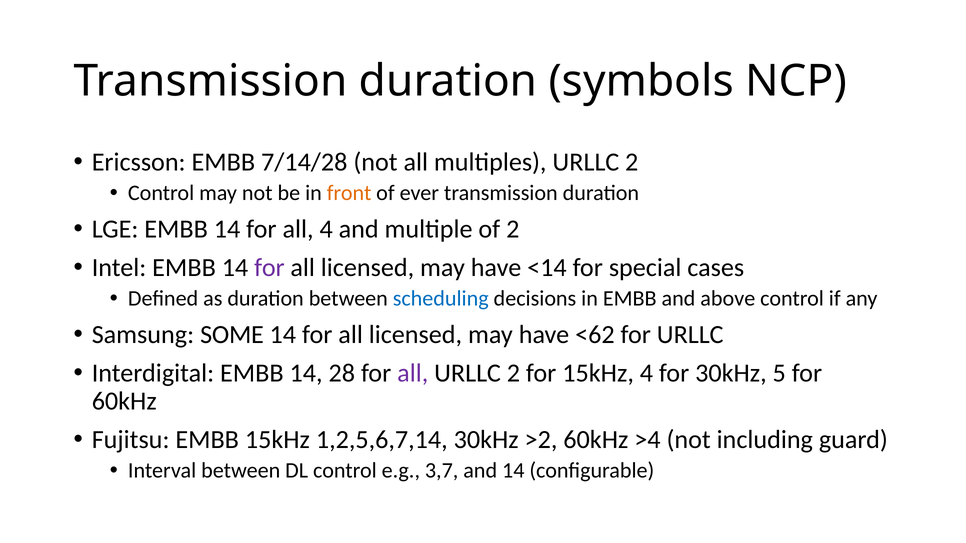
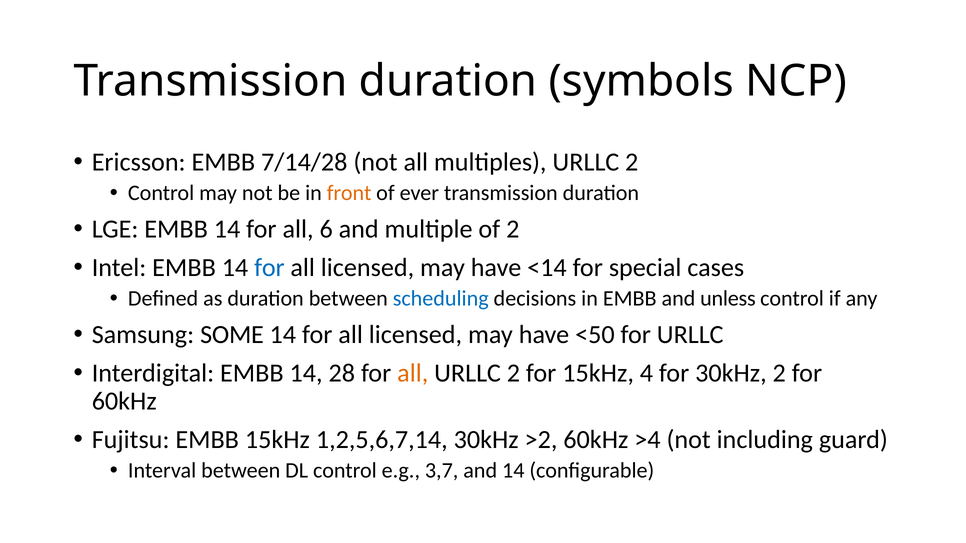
all 4: 4 -> 6 (326, 229)
for colour: purple -> blue (269, 268)
above: above -> unless (728, 299)
<62: <62 -> <50 (595, 335)
all colour: purple -> orange (413, 373)
30kHz 5: 5 -> 2 (779, 373)
